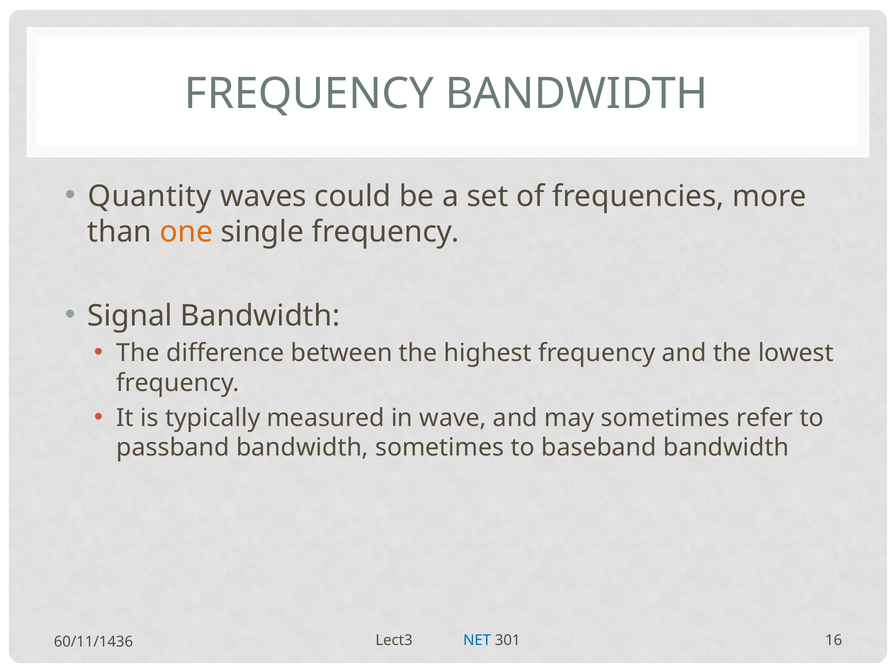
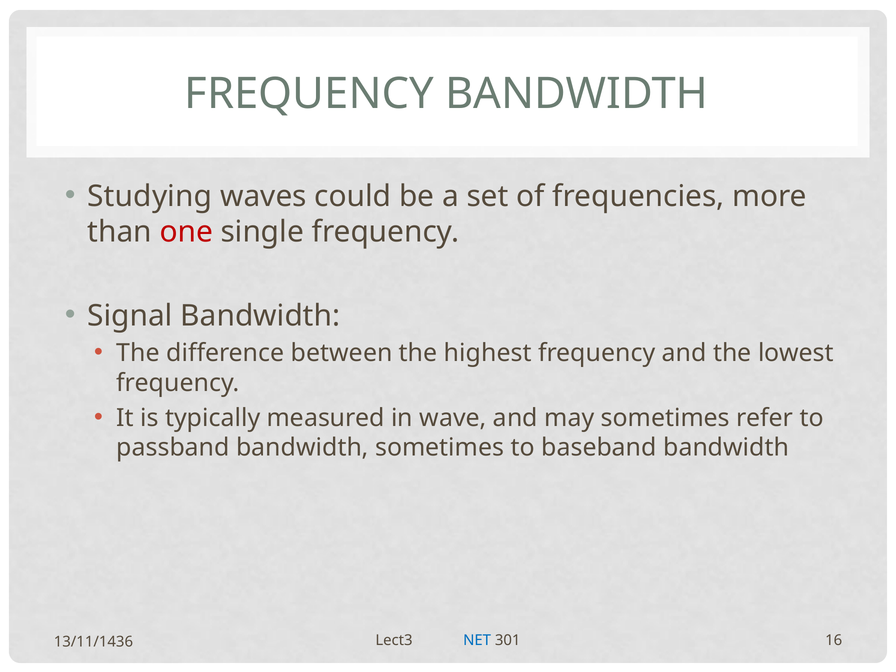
Quantity: Quantity -> Studying (150, 196)
one colour: orange -> red (186, 232)
60/11/1436: 60/11/1436 -> 13/11/1436 (93, 642)
